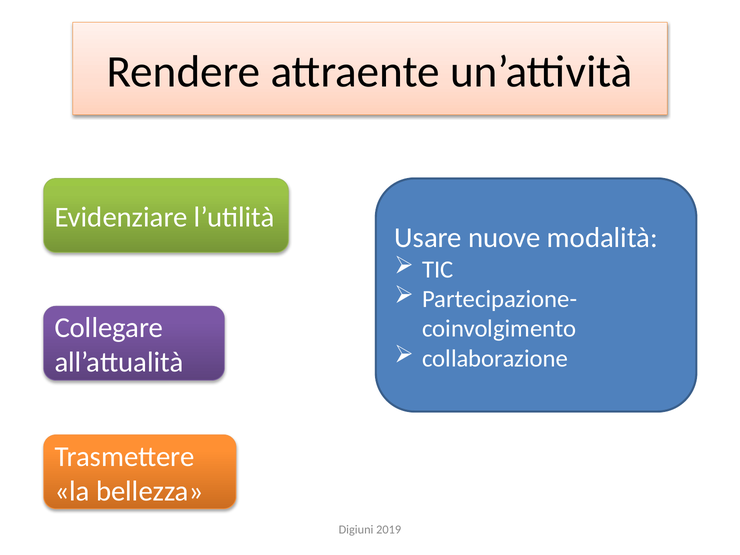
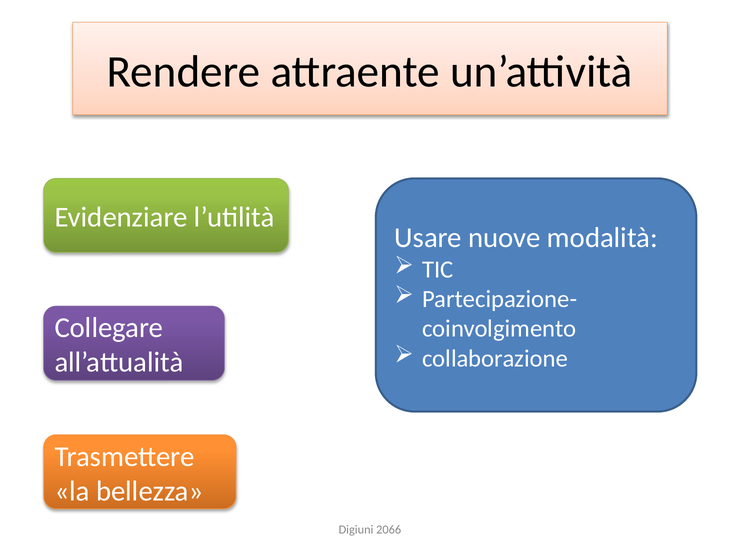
2019: 2019 -> 2066 (389, 530)
